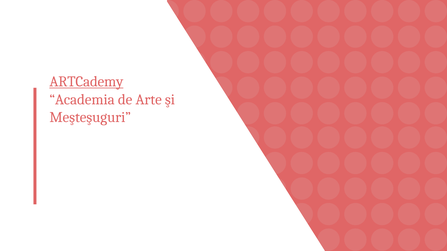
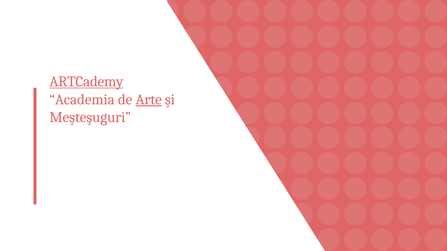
Arte underline: none -> present (149, 100)
